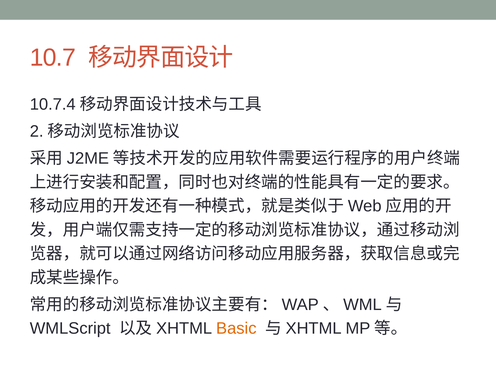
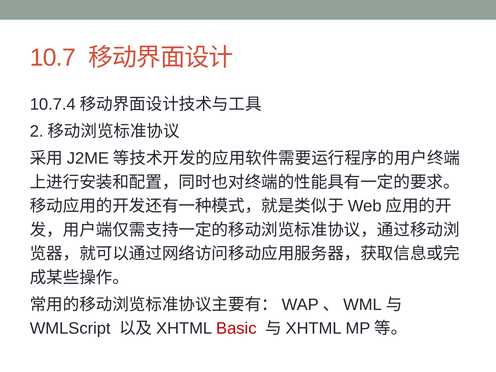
Basic colour: orange -> red (236, 328)
